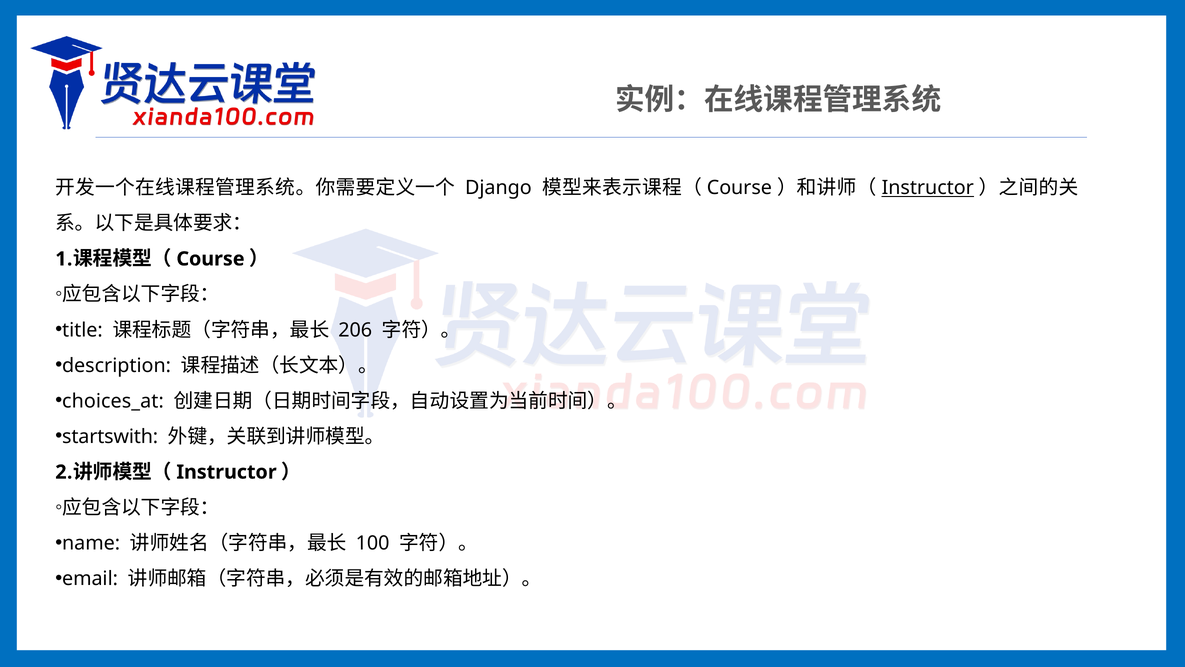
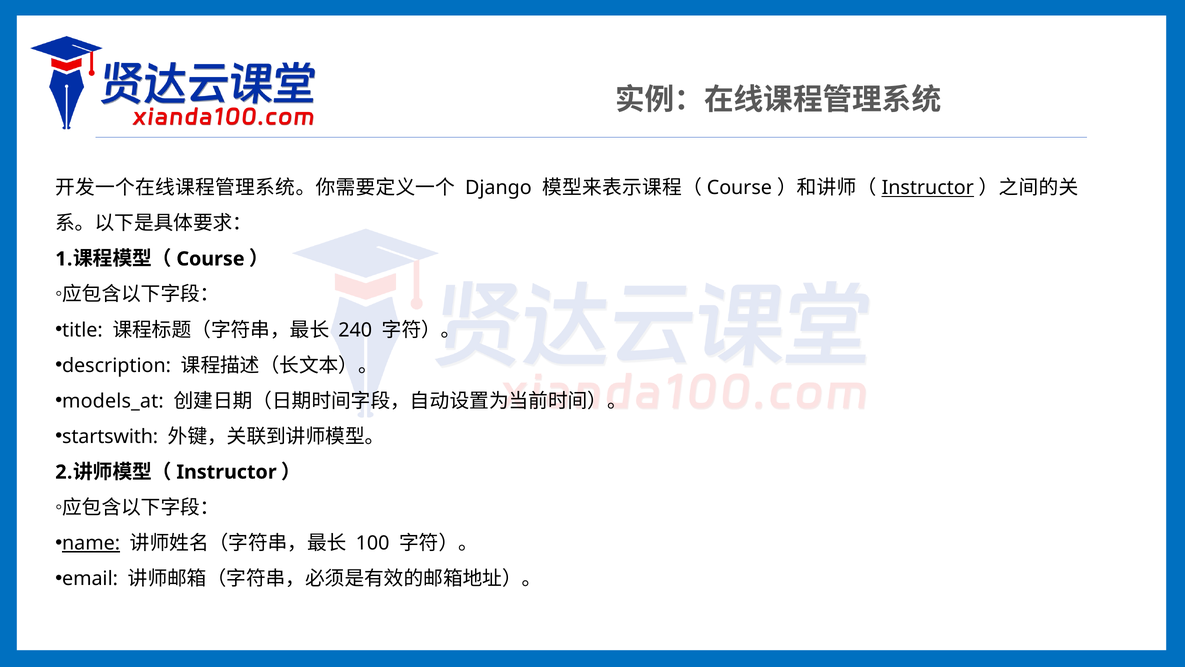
206: 206 -> 240 (355, 330)
choices_at: choices_at -> models_at (113, 401)
name underline: none -> present (91, 543)
